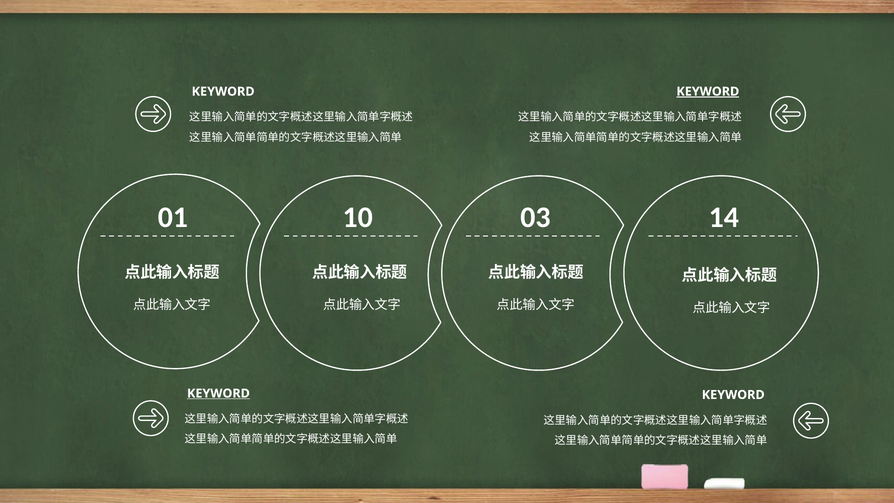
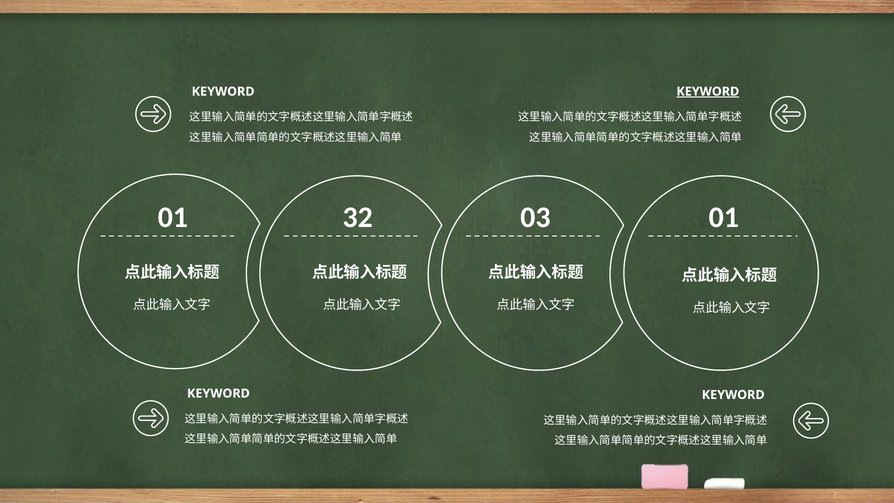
10: 10 -> 32 (358, 217)
03 14: 14 -> 01 (724, 217)
KEYWORD underline: present -> none (218, 393)
